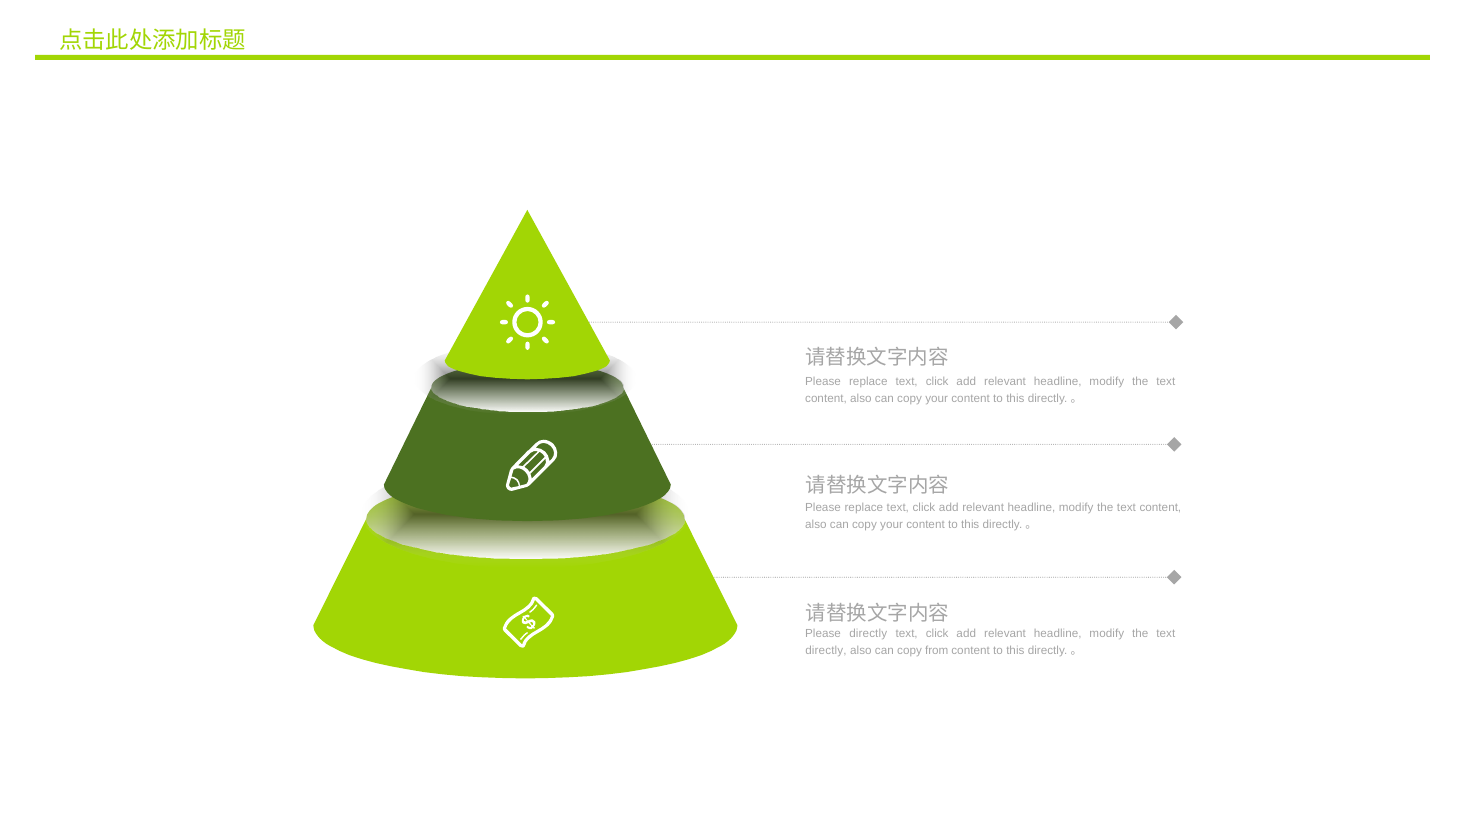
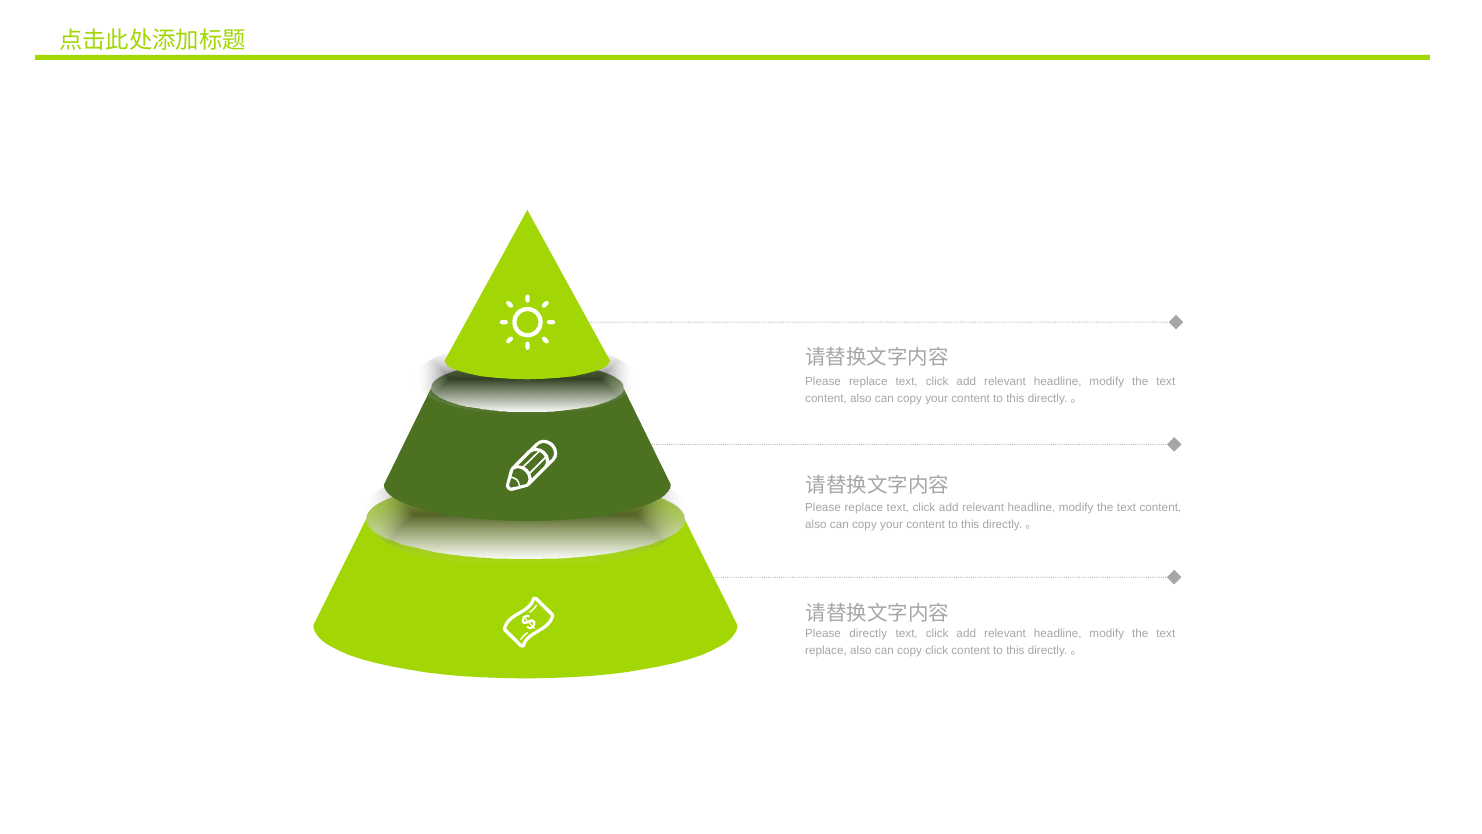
directly: directly -> replace (826, 650)
copy from: from -> click (937, 650)
